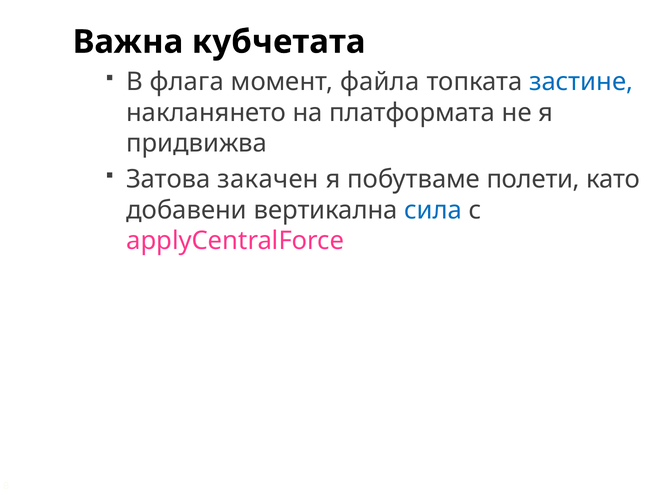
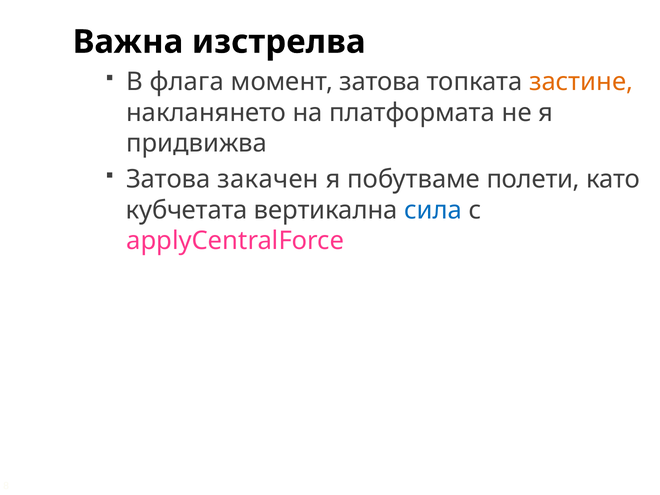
кубчетата: кубчетата -> изстрелва (279, 42)
момент файла: файла -> затова (380, 82)
застине colour: blue -> orange (581, 82)
добавени: добавени -> кубчетата (187, 210)
